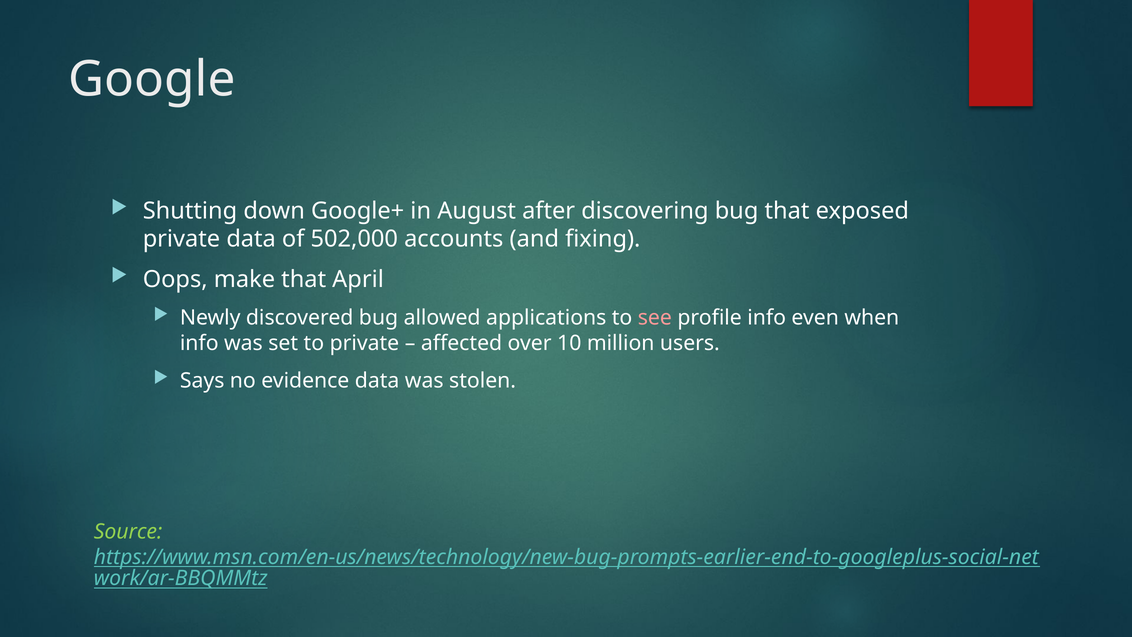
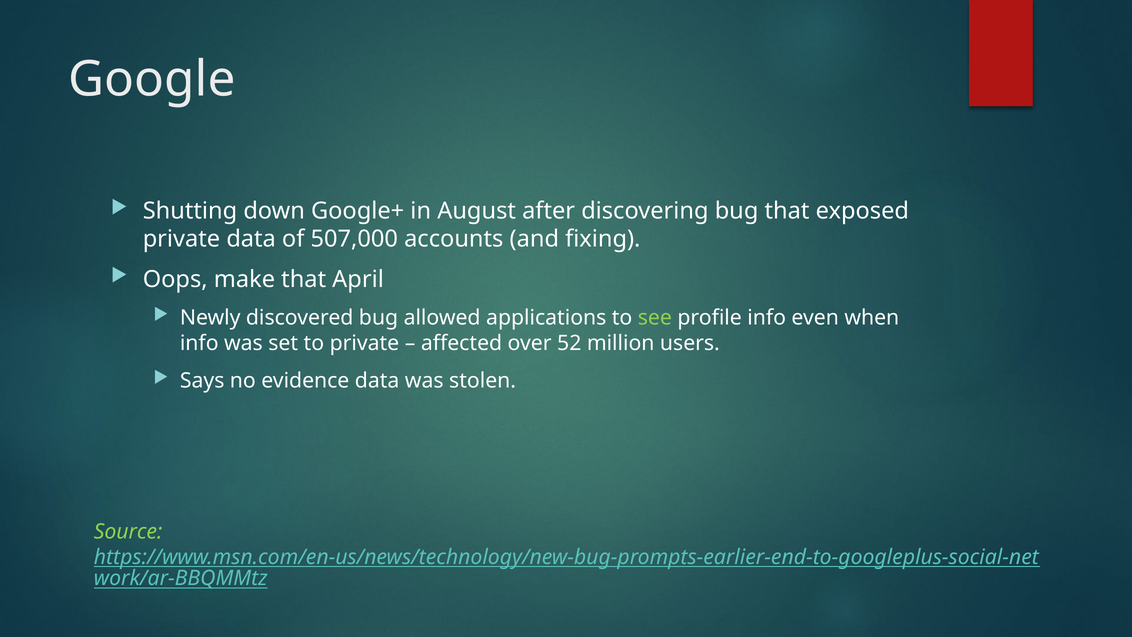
502,000: 502,000 -> 507,000 (354, 239)
see colour: pink -> light green (655, 318)
10: 10 -> 52 (569, 343)
